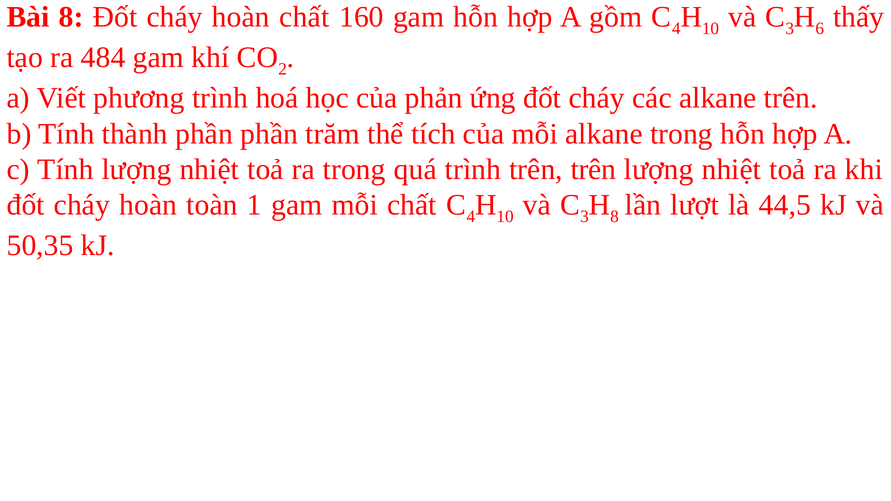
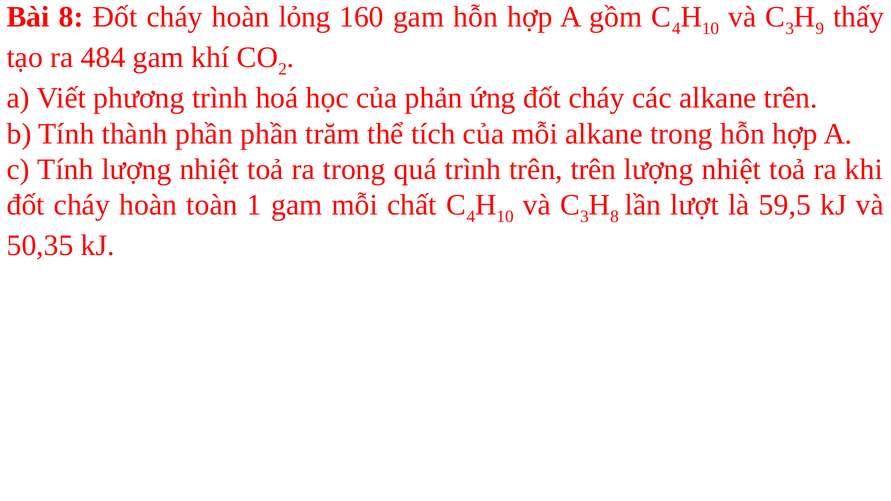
hoàn chất: chất -> lỏng (305, 17)
6: 6 -> 9 (820, 29)
44,5: 44,5 -> 59,5 (785, 205)
